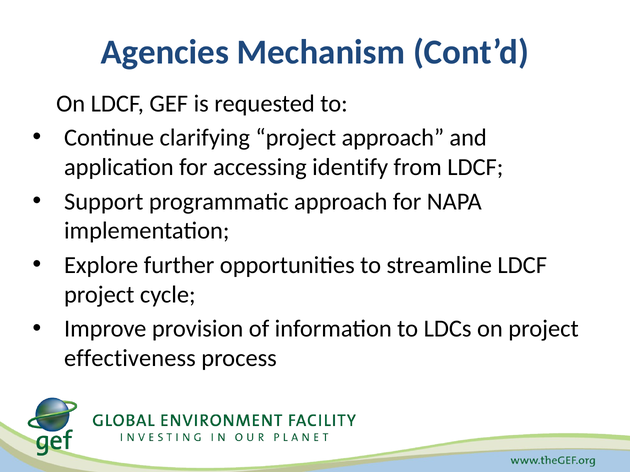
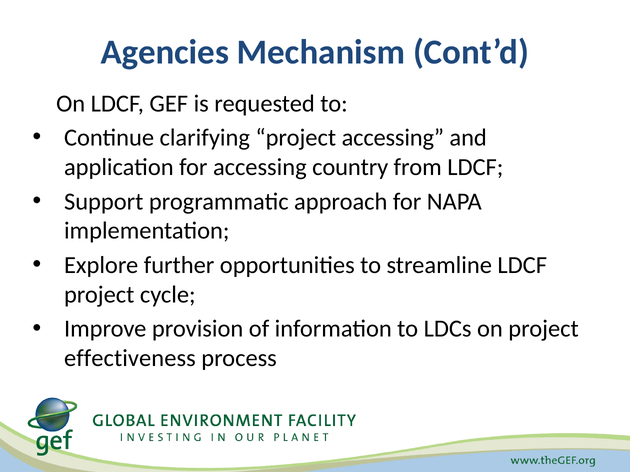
project approach: approach -> accessing (393, 138)
identify: identify -> country (350, 167)
